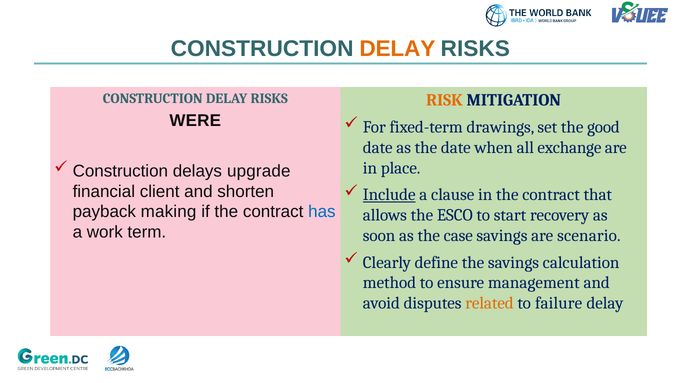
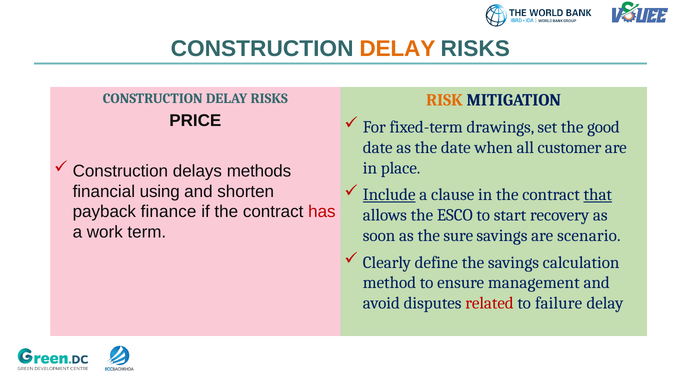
WERE: WERE -> PRICE (195, 121)
exchange: exchange -> customer (569, 148)
upgrade: upgrade -> methods (259, 171)
client: client -> using (160, 191)
that underline: none -> present (598, 195)
making: making -> finance (169, 212)
has colour: blue -> red (322, 212)
case: case -> sure (458, 236)
related colour: orange -> red (490, 303)
